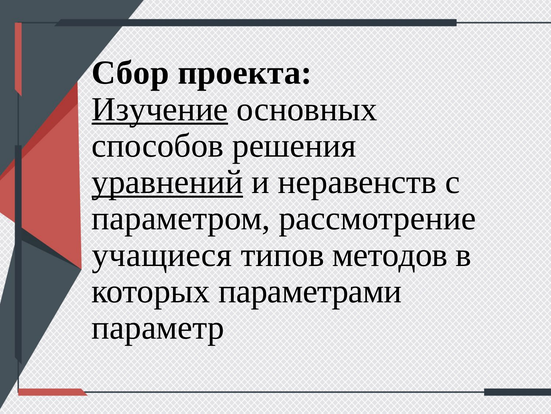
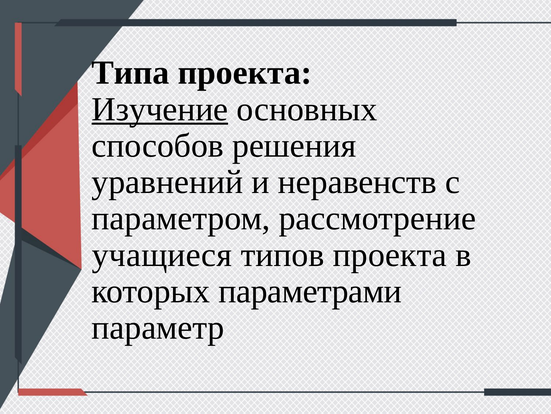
Сбор: Сбор -> Типа (131, 73)
уравнений underline: present -> none (167, 182)
типов методов: методов -> проекта (390, 254)
